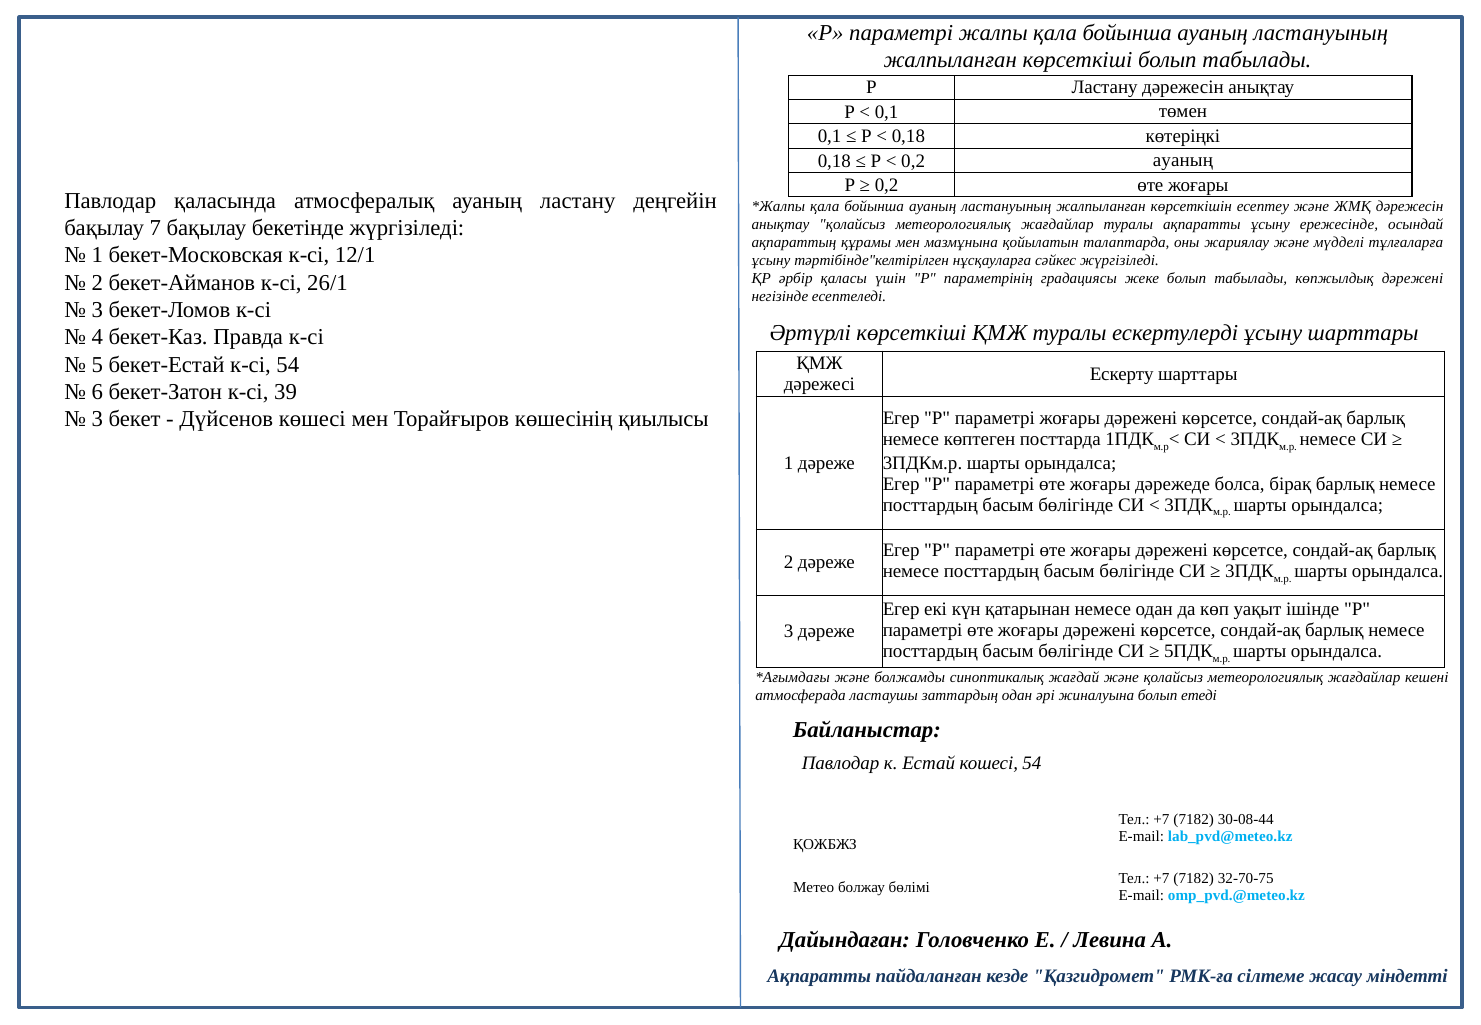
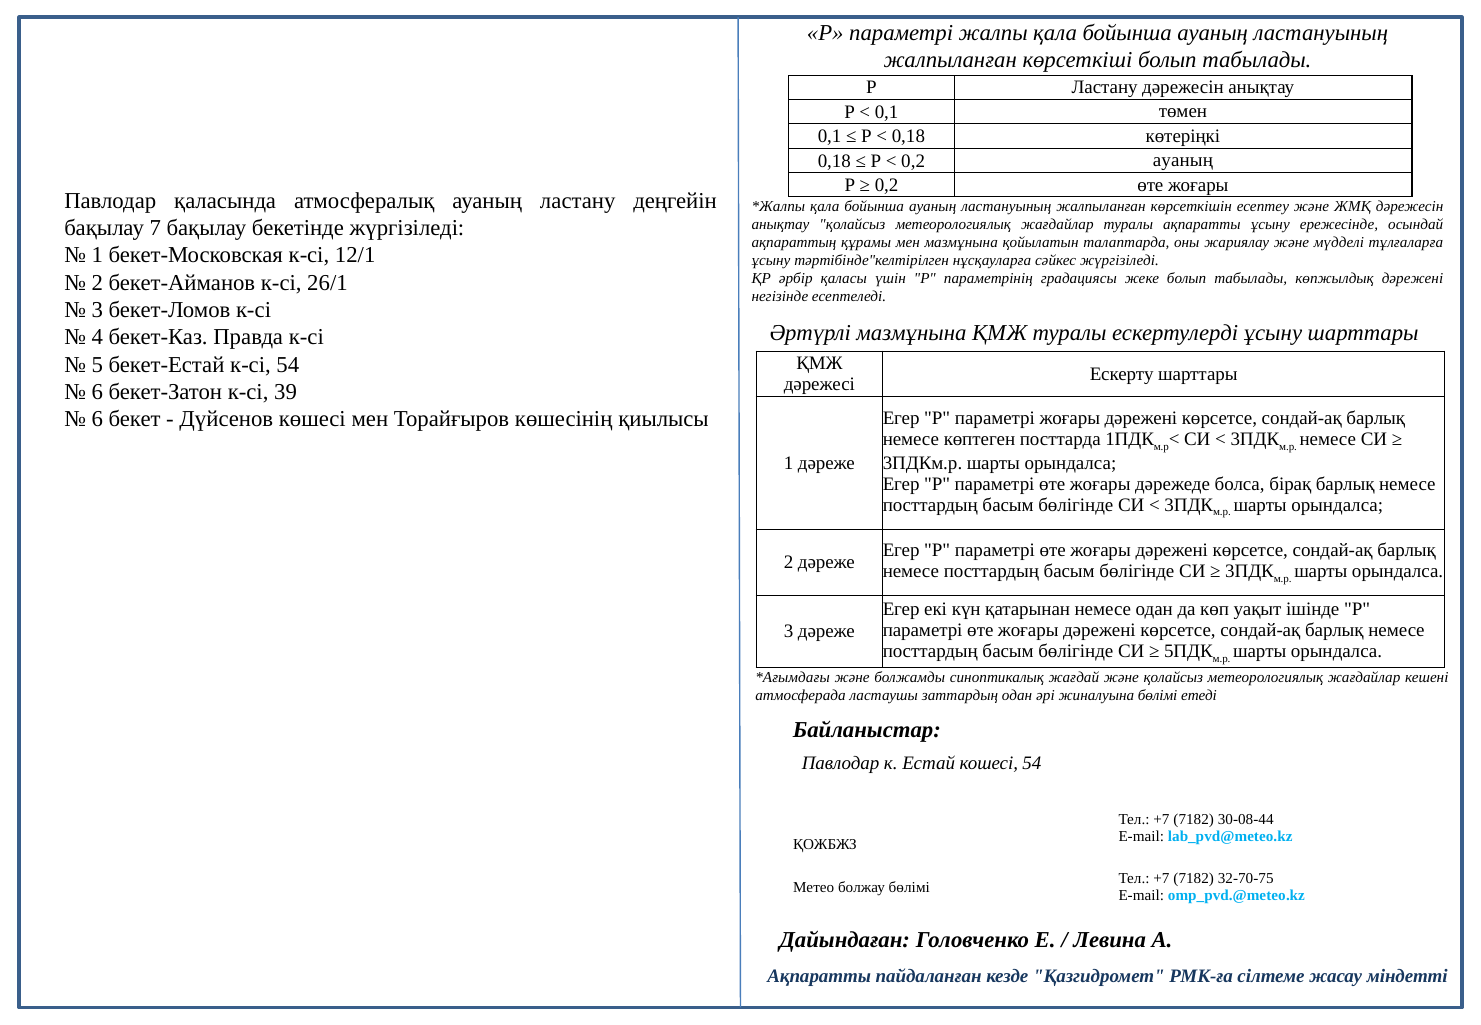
Әртүрлі көрсеткіші: көрсеткіші -> мазмұнына (911, 333)
3: 3 -> 6 (97, 420)
жиналуына болып: болып -> бөлімі (1158, 696)
